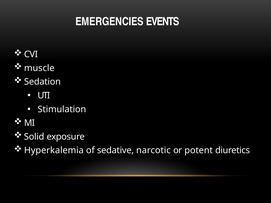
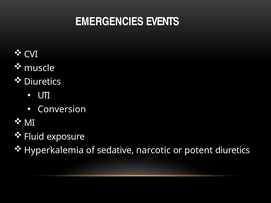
Sedation: Sedation -> Diuretics (42, 82)
Stimulation: Stimulation -> Conversion (62, 109)
Solid: Solid -> Fluid (34, 137)
